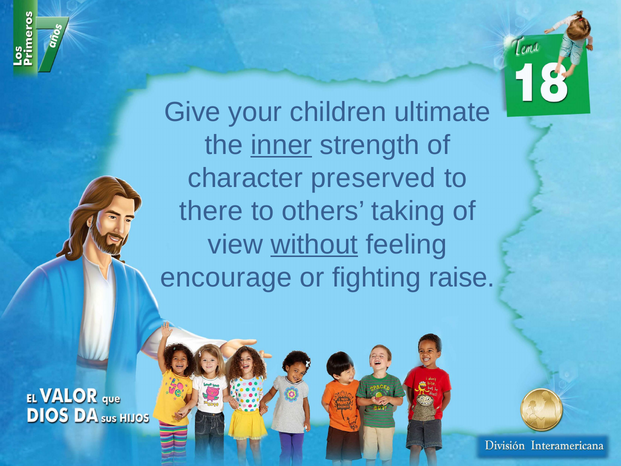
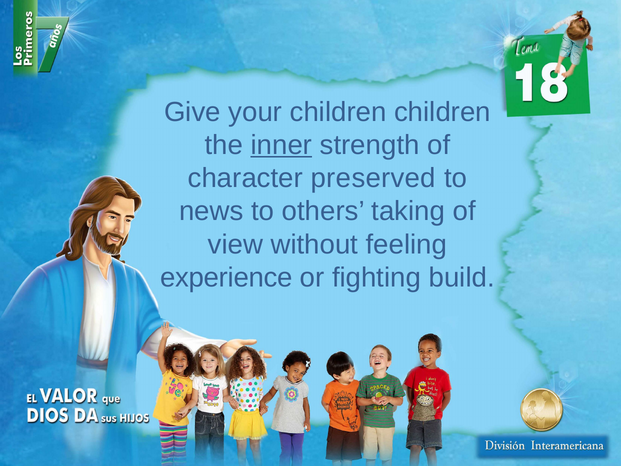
children ultimate: ultimate -> children (442, 112)
there: there -> news (211, 211)
without underline: present -> none (314, 244)
encourage: encourage -> experience (226, 277)
raise: raise -> build (462, 277)
